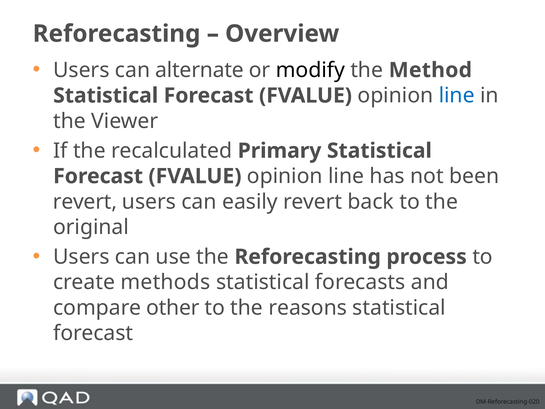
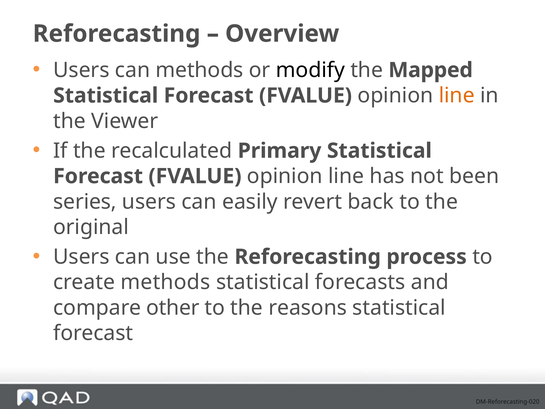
can alternate: alternate -> methods (200, 70)
Method: Method -> Mapped (431, 70)
line colour: blue -> orange (457, 96)
revert: revert -> series (85, 202)
